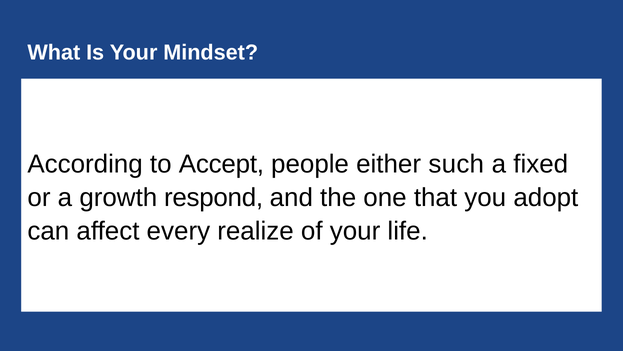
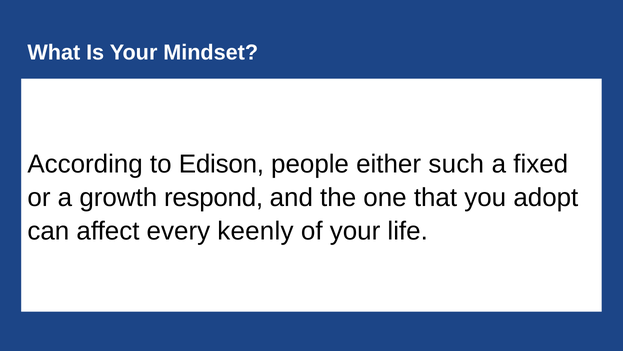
Accept: Accept -> Edison (221, 164)
realize: realize -> keenly (255, 231)
